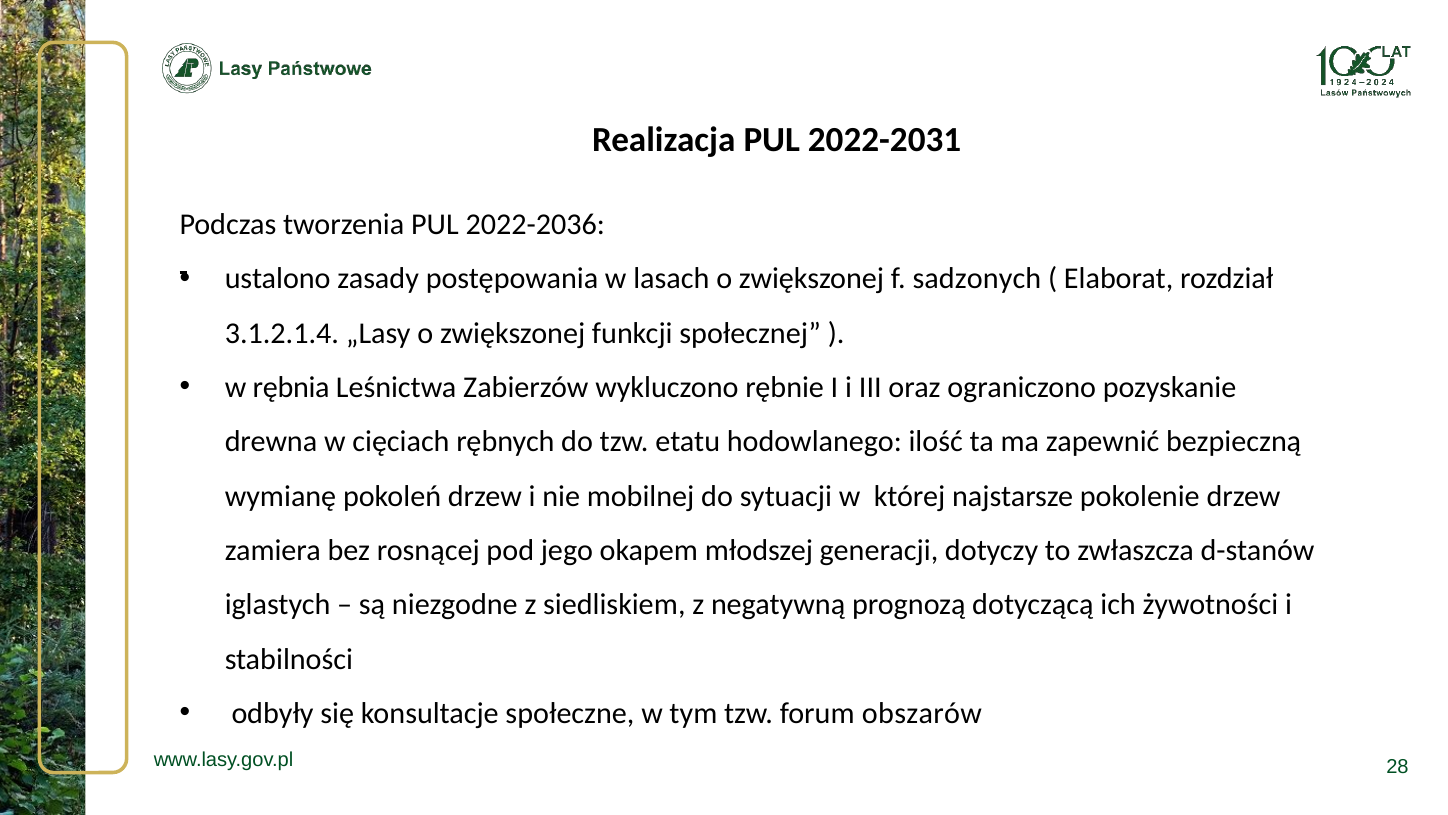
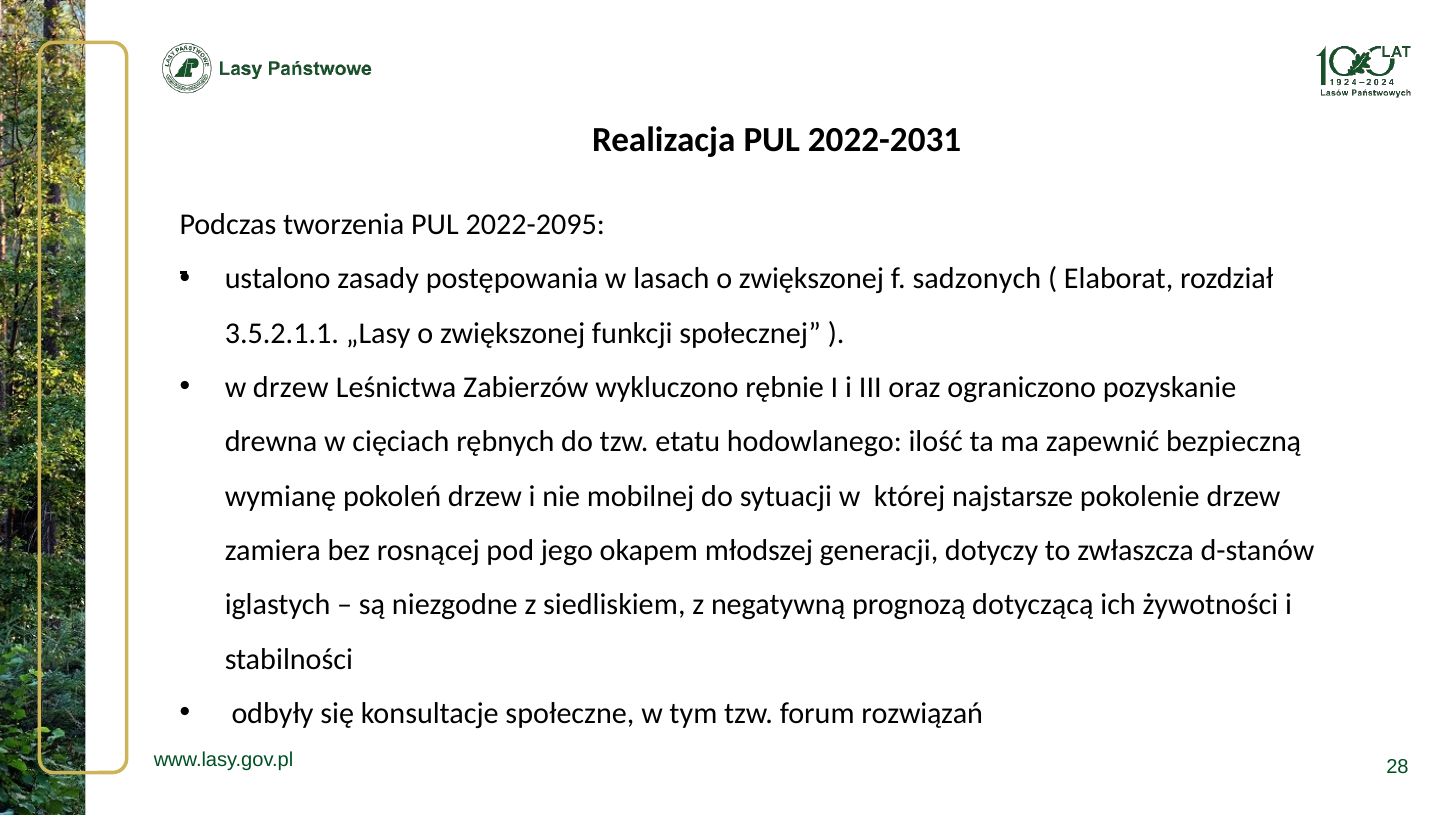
2022-2036: 2022-2036 -> 2022-2095 (535, 225)
3.1.2.1.4: 3.1.2.1.4 -> 3.5.2.1.1 (282, 333)
w rębnia: rębnia -> drzew (291, 387)
obszarów: obszarów -> rozwiązań (922, 713)
